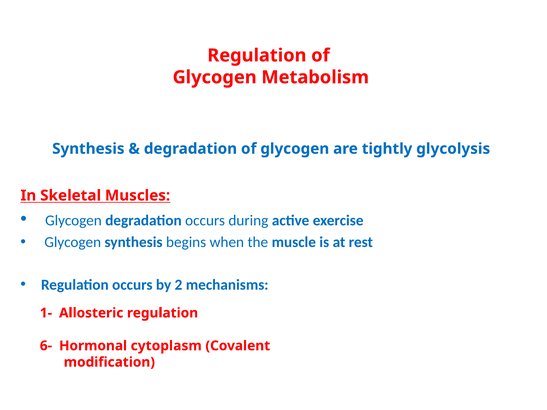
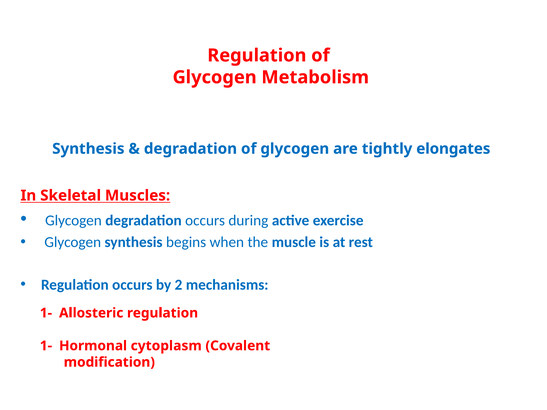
glycolysis: glycolysis -> elongates (453, 149)
6-: 6- -> 1- (46, 346)
